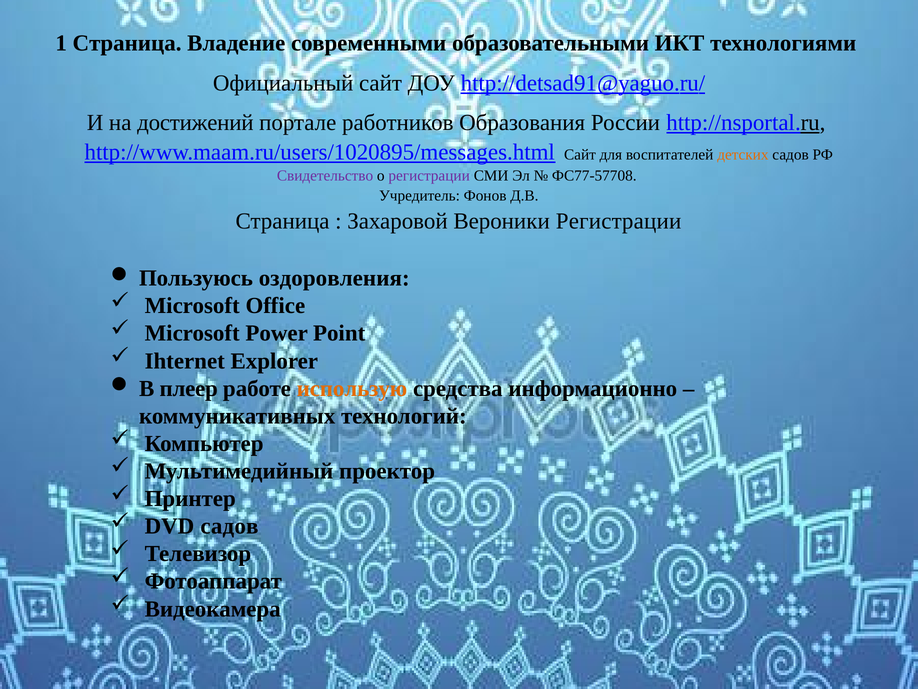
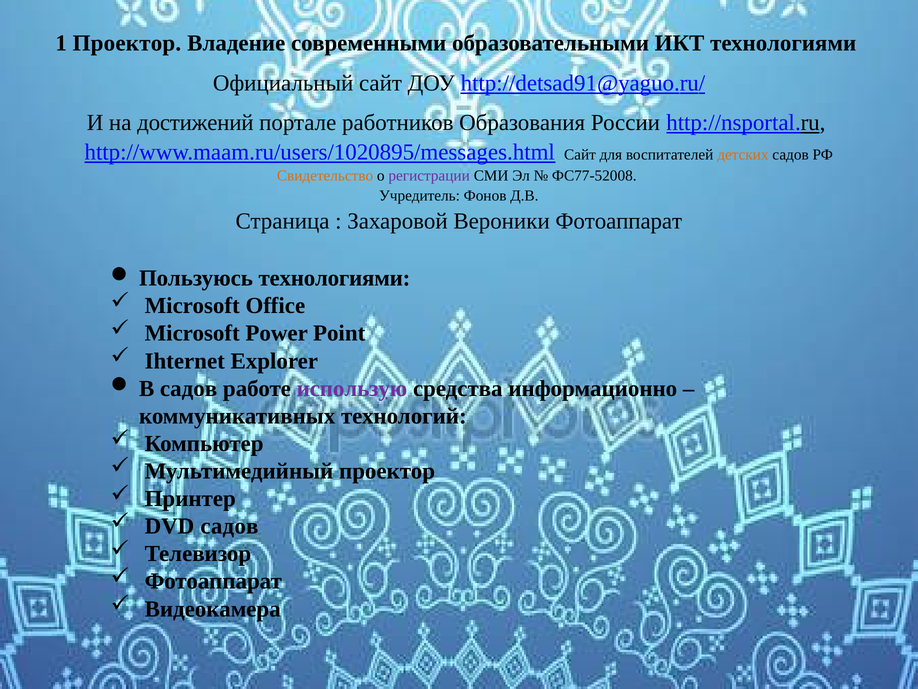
1 Страница: Страница -> Проектор (127, 43)
Свидетельство colour: purple -> orange (325, 176)
ФС77-57708: ФС77-57708 -> ФС77-52008 (594, 176)
Вероники Регистрации: Регистрации -> Фотоаппарат (619, 221)
оздоровления: оздоровления -> технологиями (334, 278)
плеер: плеер -> садов (189, 388)
использую colour: orange -> purple (352, 388)
